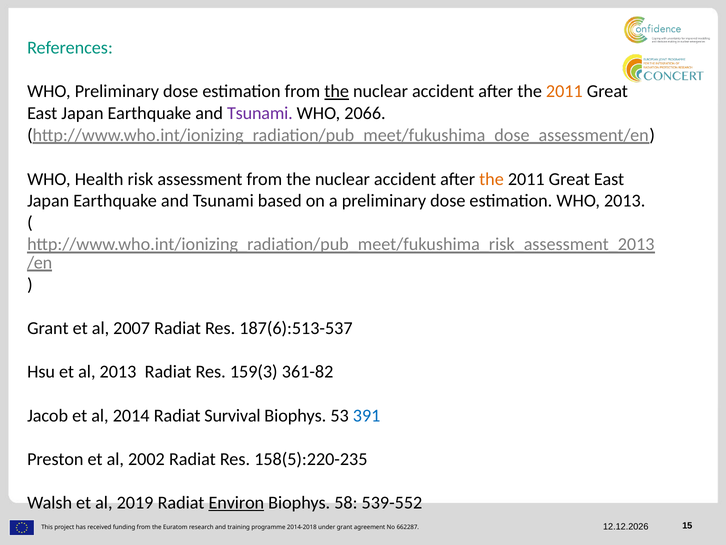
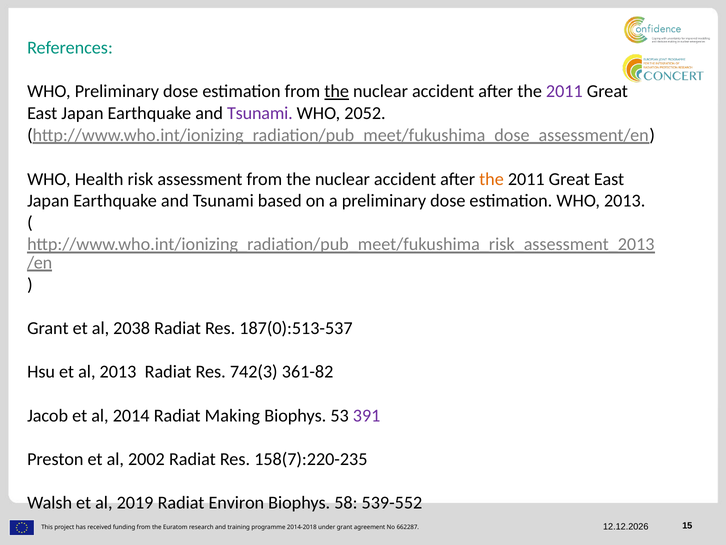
2011 colour: orange -> purple (564, 91)
2066: 2066 -> 2052 (365, 113)
2007: 2007 -> 2038 (132, 328)
187(6):513-537: 187(6):513-537 -> 187(0):513-537 (296, 328)
159(3: 159(3 -> 742(3 (254, 372)
Survival: Survival -> Making (232, 415)
391 colour: blue -> purple (367, 415)
158(5):220-235: 158(5):220-235 -> 158(7):220-235 (311, 459)
Environ underline: present -> none (236, 502)
